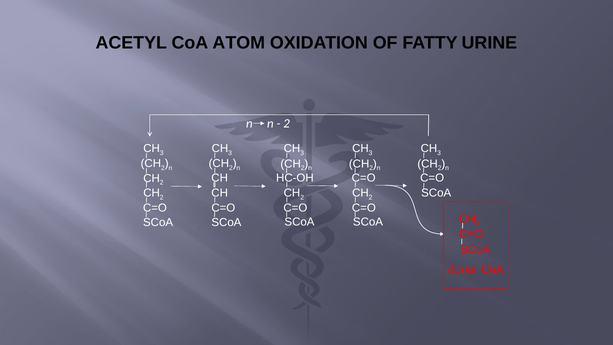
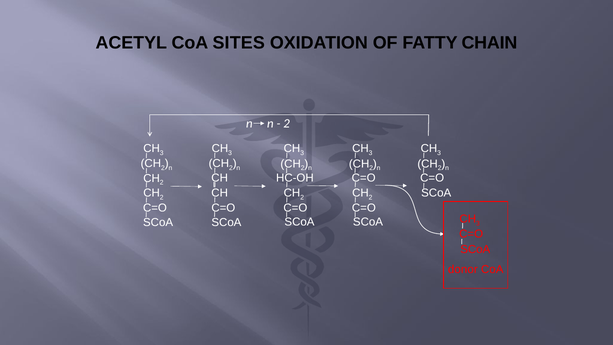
ATOM: ATOM -> SITES (239, 43)
URINE: URINE -> CHAIN (489, 43)
